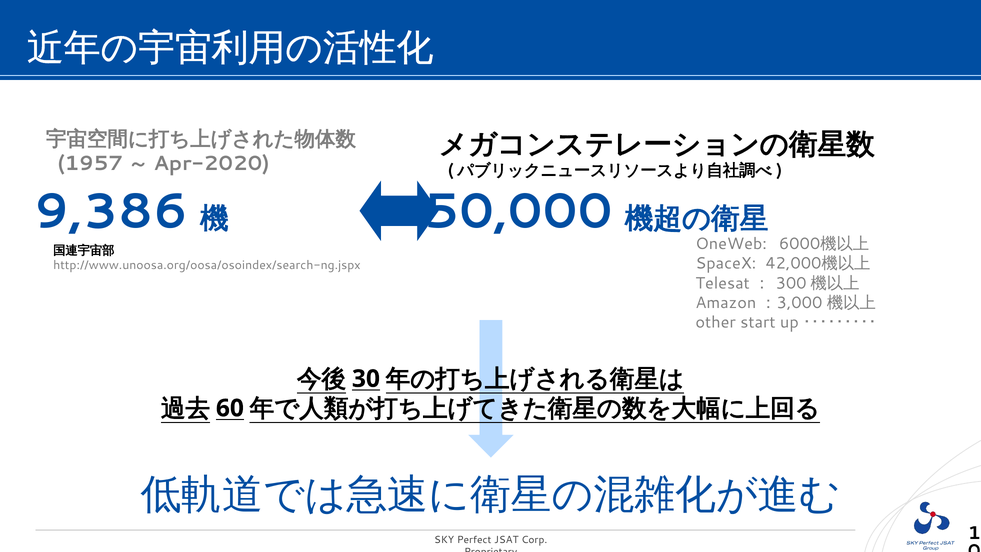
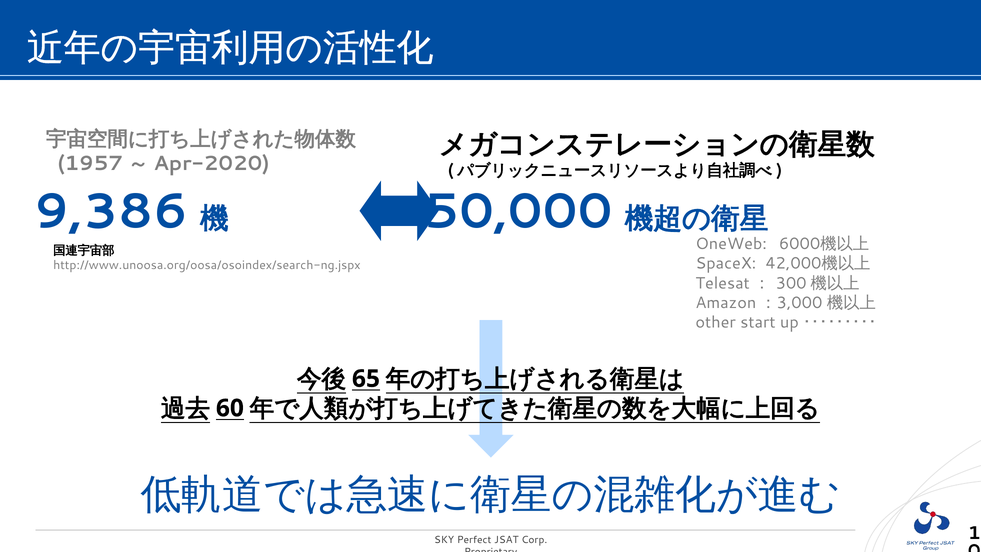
30: 30 -> 65 (366, 379)
